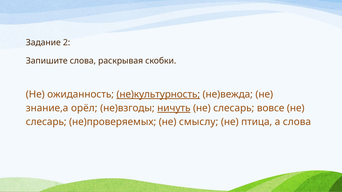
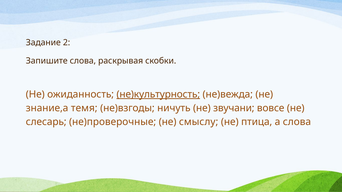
орёл: орёл -> темя (84, 108)
ничуть underline: present -> none (174, 108)
слесарь: слесарь -> звучани (234, 108)
не)проверяемых: не)проверяемых -> не)проверочные (113, 122)
